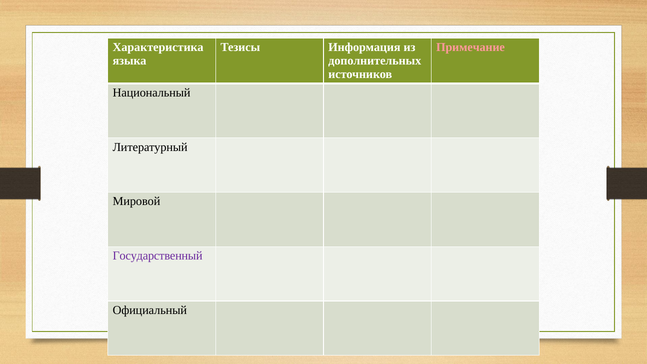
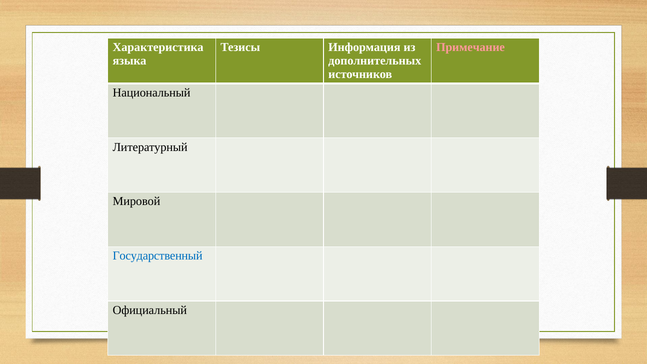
Государственный colour: purple -> blue (158, 256)
